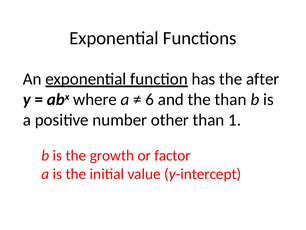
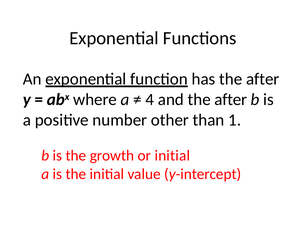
6: 6 -> 4 (150, 99)
and the than: than -> after (231, 99)
or factor: factor -> initial (172, 155)
